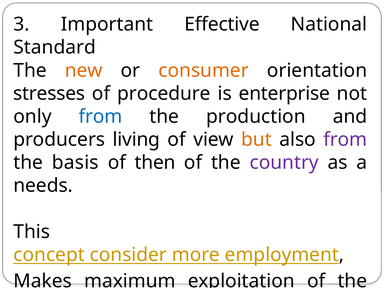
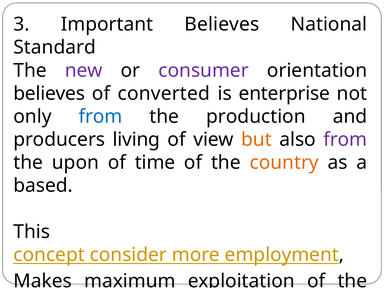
Important Effective: Effective -> Believes (222, 24)
new colour: orange -> purple (84, 70)
consumer colour: orange -> purple (204, 70)
stresses: stresses -> believes (49, 93)
procedure: procedure -> converted (164, 93)
basis: basis -> upon (75, 163)
then: then -> time (155, 163)
country colour: purple -> orange (284, 163)
needs: needs -> based (43, 186)
